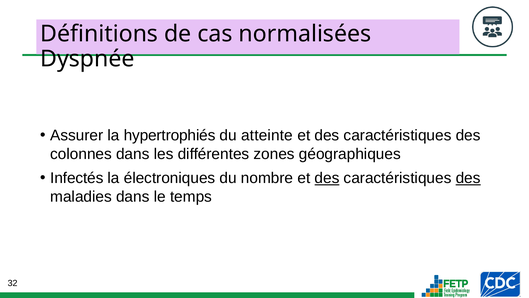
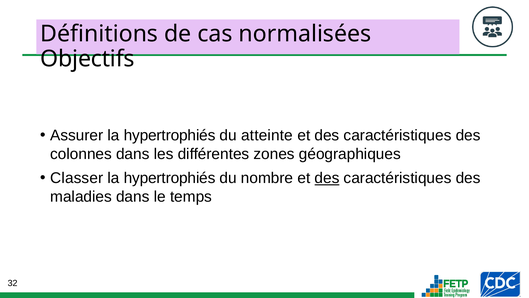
Dyspnée: Dyspnée -> Objectifs (87, 59)
Infectés: Infectés -> Classer (77, 178)
électroniques: électroniques -> hypertrophiés (170, 178)
des underline: present -> none (468, 178)
